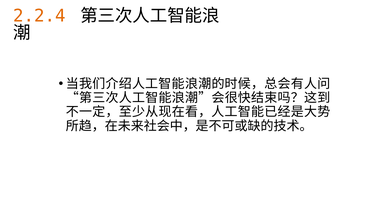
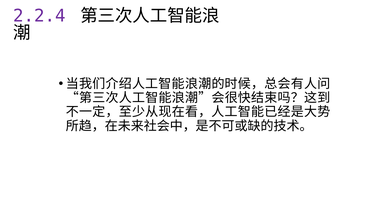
2.2.4 colour: orange -> purple (39, 16)
